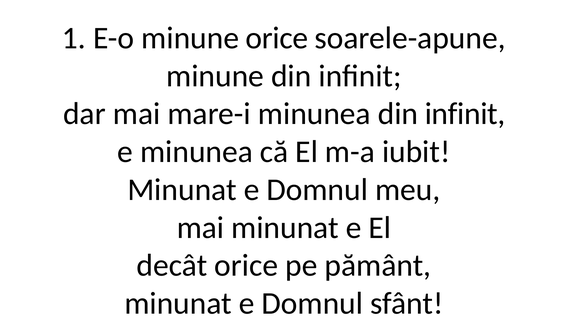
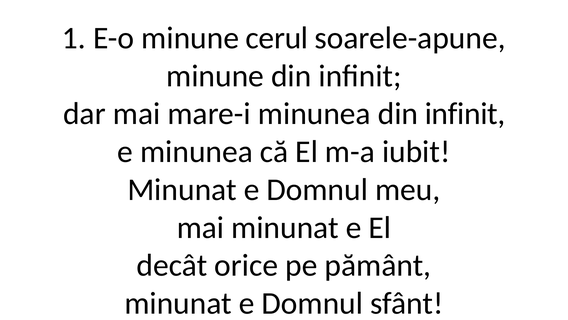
minune orice: orice -> cerul (277, 38)
